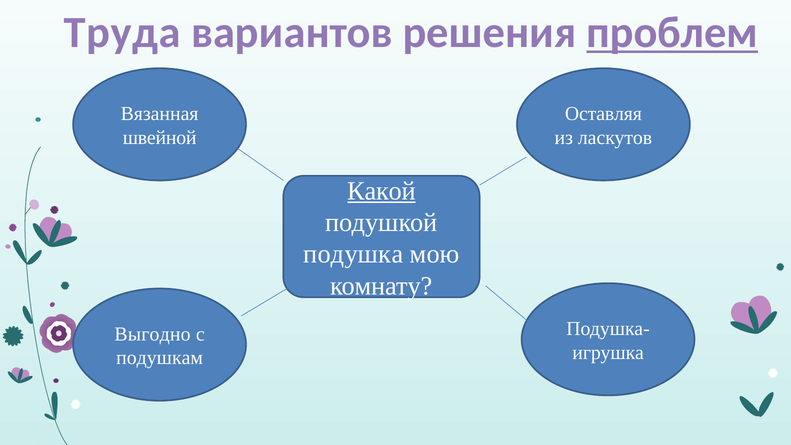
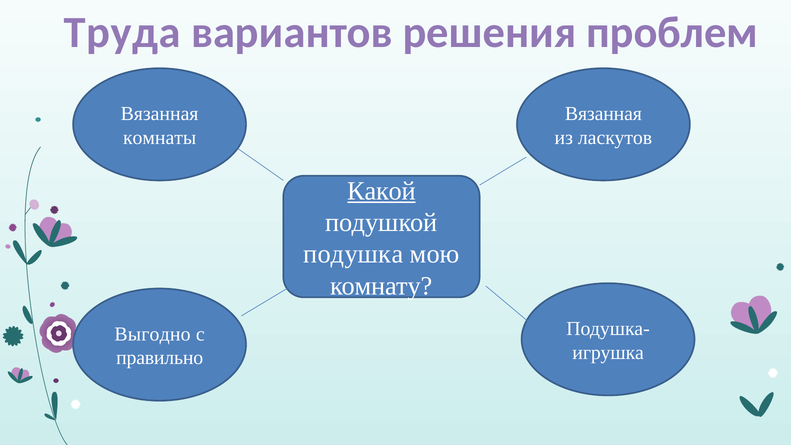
проблем underline: present -> none (672, 33)
Оставляя: Оставляя -> Вязанная (603, 114)
швейной: швейной -> комнаты (160, 138)
подушкам: подушкам -> правильно (160, 358)
